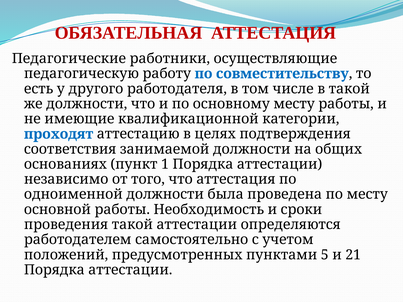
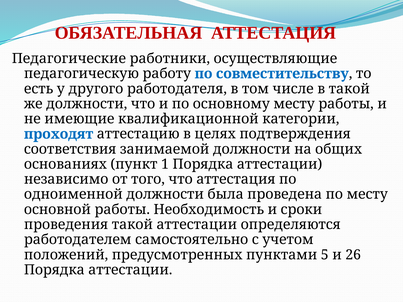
21: 21 -> 26 (353, 255)
